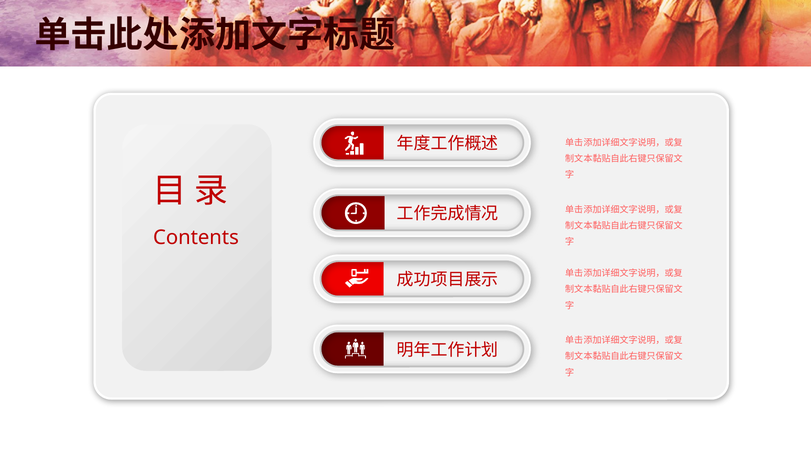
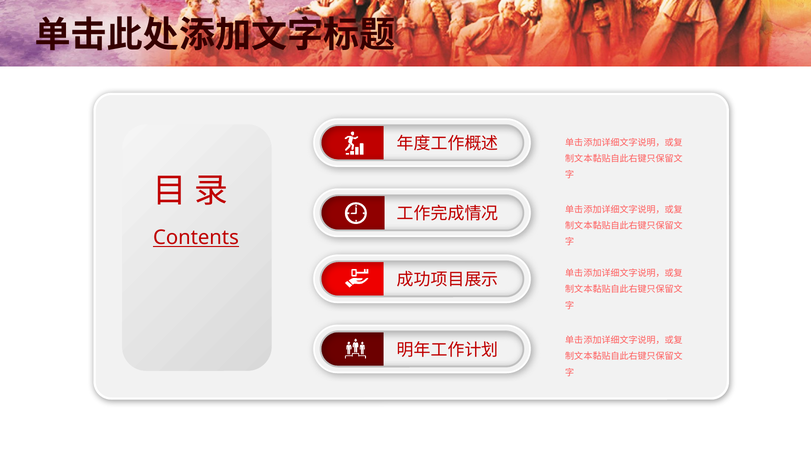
Contents underline: none -> present (196, 238)
